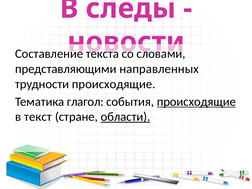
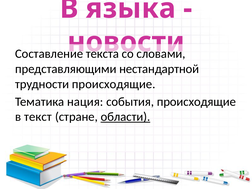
следы: следы -> языка (131, 8)
направленных: направленных -> нестандартной (159, 69)
глагол: глагол -> нация (85, 102)
происходящие underline: present -> none (196, 102)
